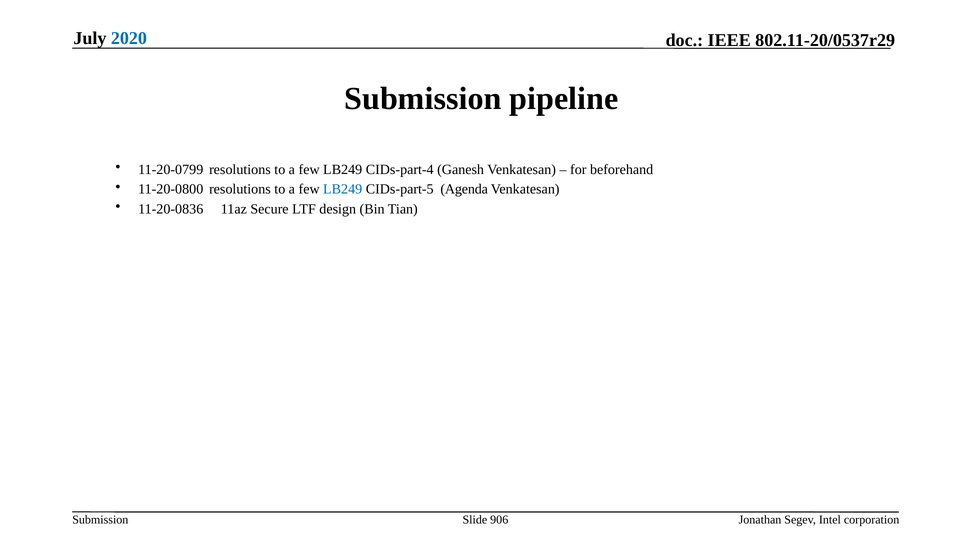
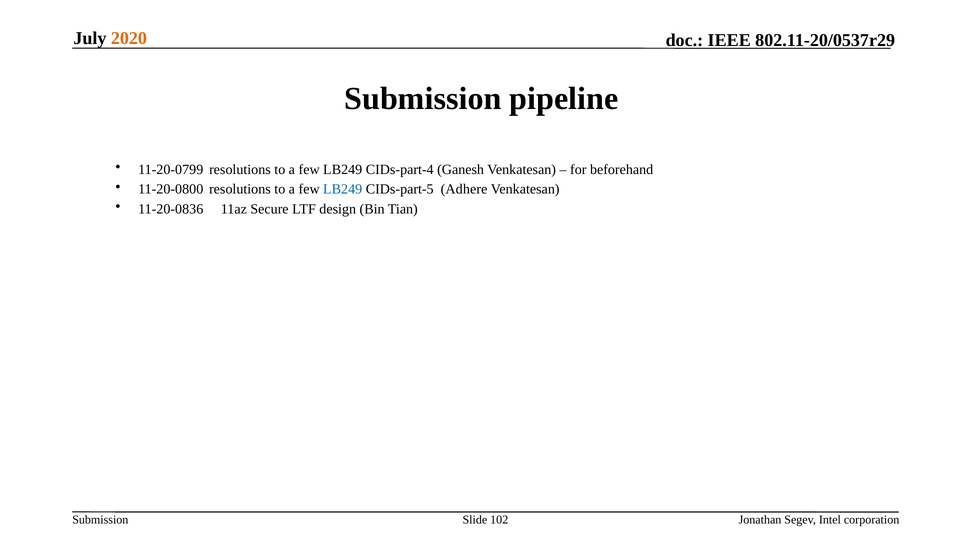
2020 colour: blue -> orange (129, 38)
Agenda: Agenda -> Adhere (464, 189)
906: 906 -> 102 (499, 520)
